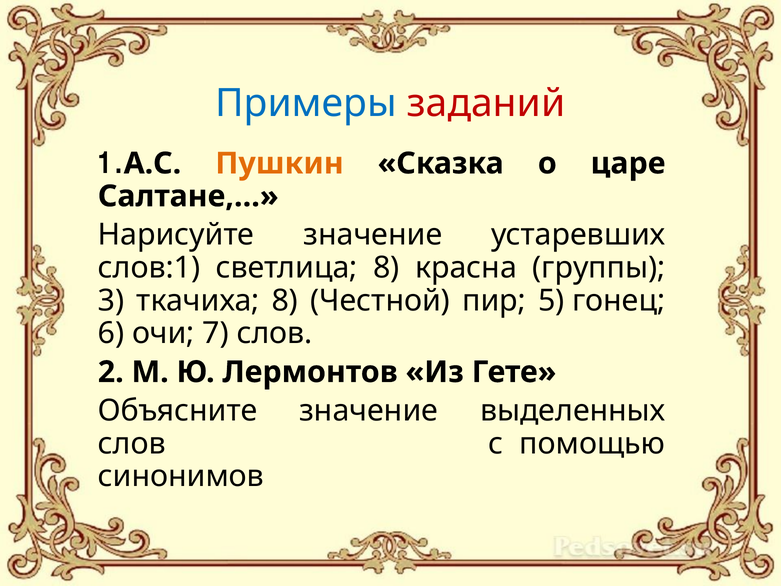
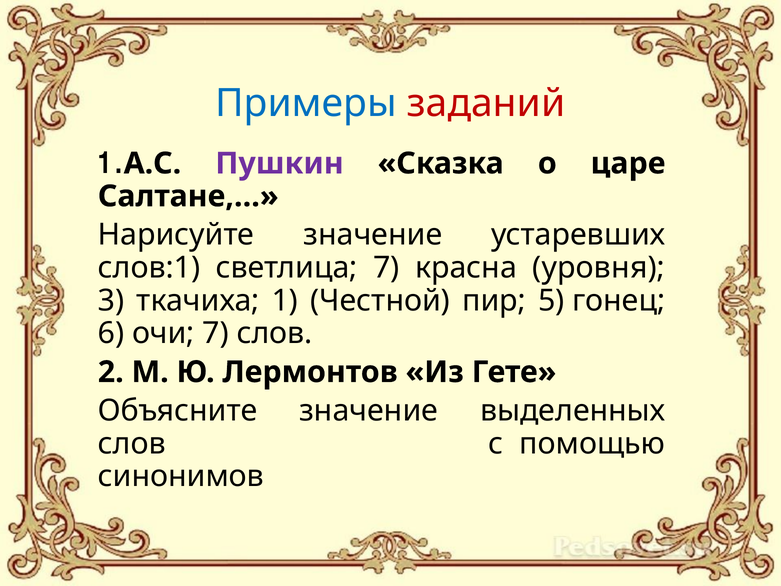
Пушкин colour: orange -> purple (279, 163)
светлица 8: 8 -> 7 (386, 268)
группы: группы -> уровня (599, 268)
ткачиха 8: 8 -> 1 (285, 300)
